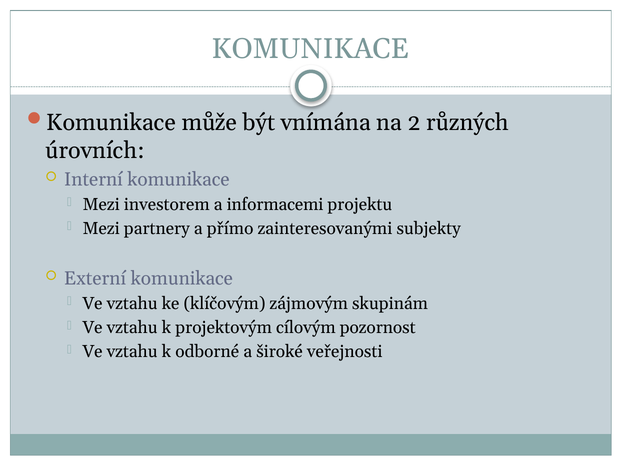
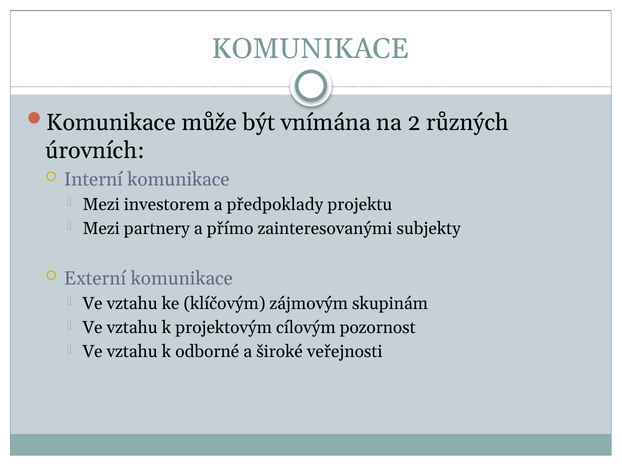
informacemi: informacemi -> předpoklady (275, 205)
